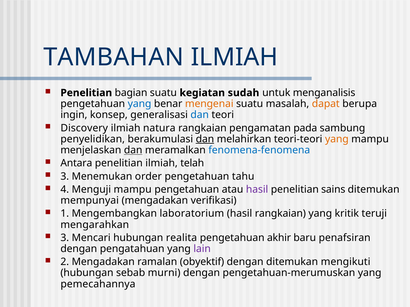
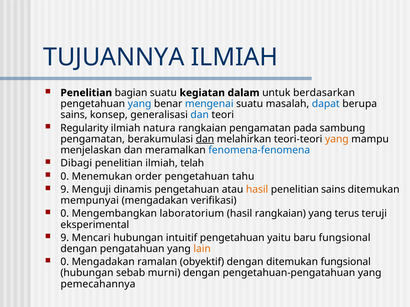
TAMBAHAN: TAMBAHAN -> TUJUANNYA (114, 57)
sudah: sudah -> dalam (244, 93)
menganalisis: menganalisis -> berdasarkan (324, 93)
mengenai colour: orange -> blue (209, 104)
dapat colour: orange -> blue (326, 104)
ingin: ingin -> sains (74, 115)
Discovery: Discovery -> Regularity (84, 128)
penyelidikan: penyelidikan -> pengamatan (93, 139)
dan underline: present -> none (133, 150)
Antara: Antara -> Dibagi (76, 163)
3: 3 -> 0 (65, 177)
4: 4 -> 9 (65, 190)
Menguji mampu: mampu -> dinamis (133, 190)
hasil colour: purple -> orange (257, 190)
1: 1 -> 0 (65, 214)
kritik: kritik -> terus (347, 214)
mengarahkan: mengarahkan -> eksperimental (95, 225)
3: 3 -> 9 (65, 238)
realita: realita -> intuitif (182, 238)
akhir: akhir -> yaitu (279, 238)
baru penafsiran: penafsiran -> fungsional (345, 238)
lain colour: purple -> orange (202, 249)
2: 2 -> 0 (65, 262)
ditemukan mengikuti: mengikuti -> fungsional (346, 262)
pengetahuan-merumuskan: pengetahuan-merumuskan -> pengetahuan-pengatahuan (289, 273)
